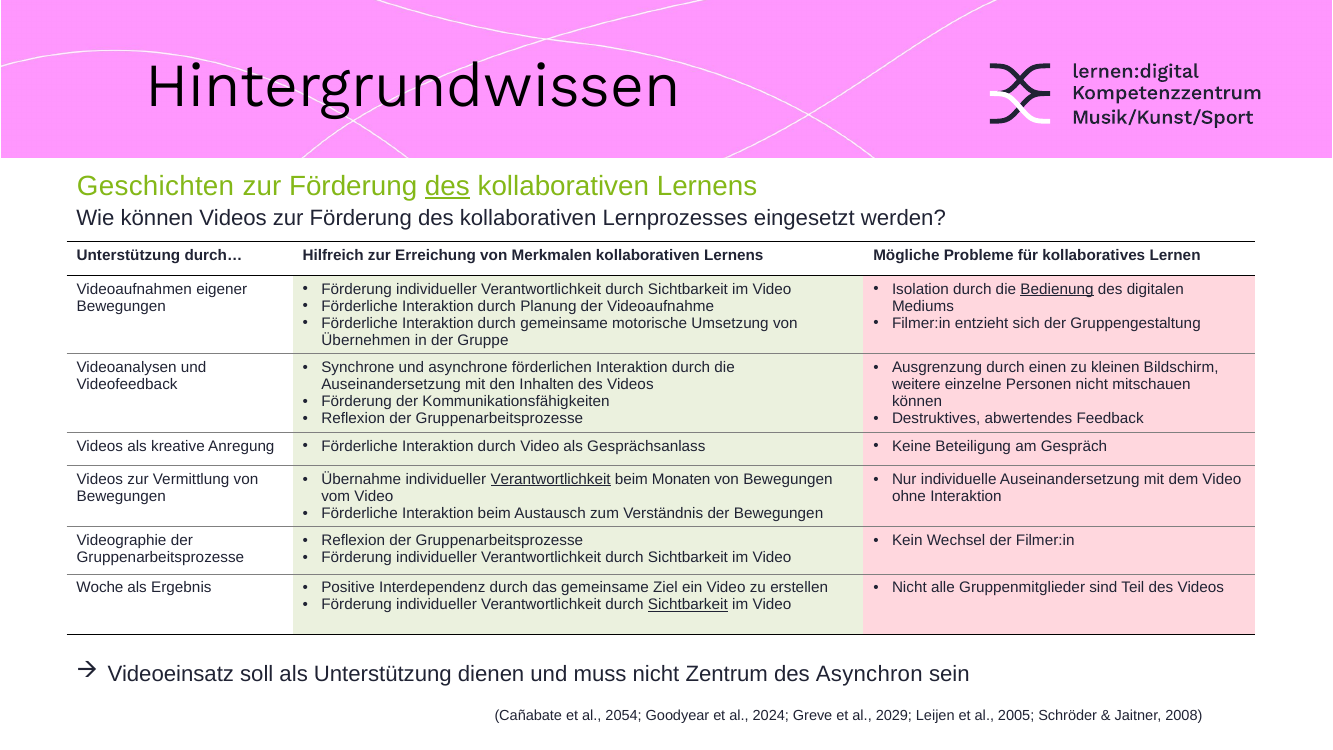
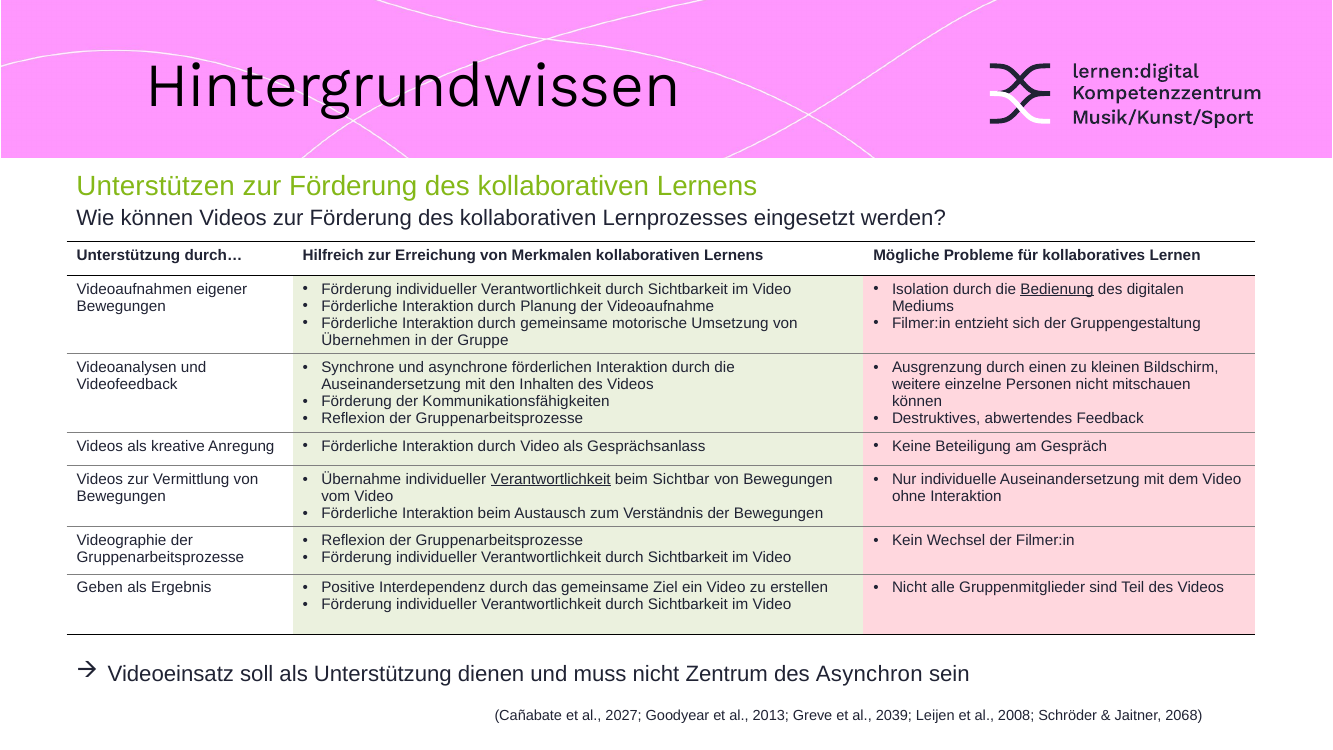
Geschichten: Geschichten -> Unterstützen (156, 186)
des underline: present -> none (447, 186)
Monaten: Monaten -> Sichtbar (681, 479)
Woche: Woche -> Geben (100, 588)
Sichtbarkeit underline: present -> none (688, 605)
2054: 2054 -> 2027 (624, 716)
2024: 2024 -> 2013 (771, 716)
2029: 2029 -> 2039 (894, 716)
2005: 2005 -> 2008 (1016, 716)
2008: 2008 -> 2068 (1184, 716)
